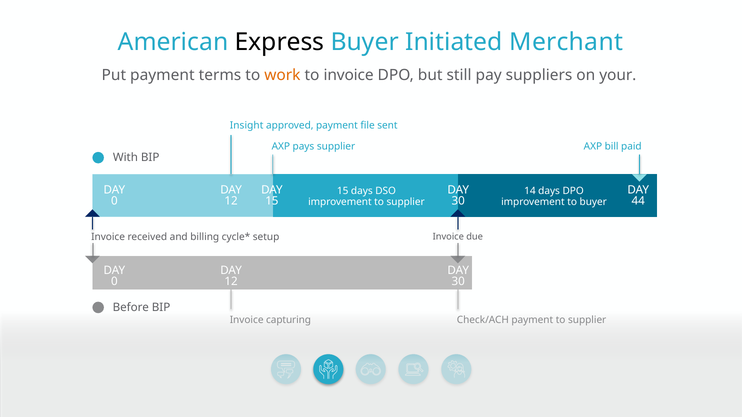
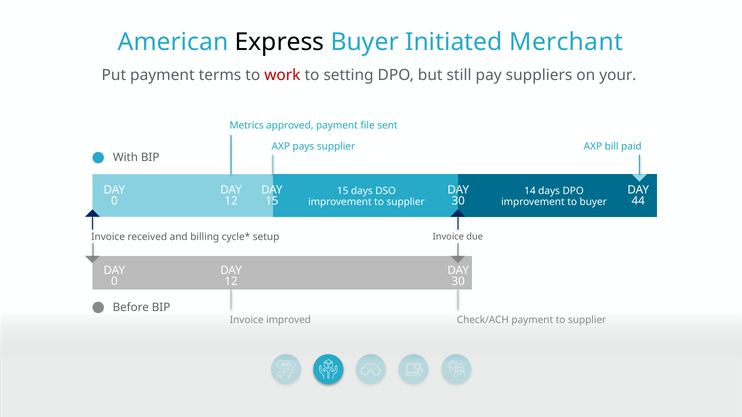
work colour: orange -> red (282, 75)
to invoice: invoice -> setting (349, 75)
Insight: Insight -> Metrics (247, 126)
capturing: capturing -> improved (289, 320)
